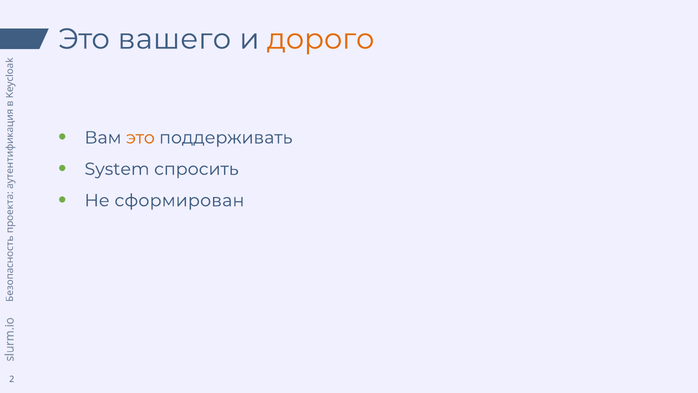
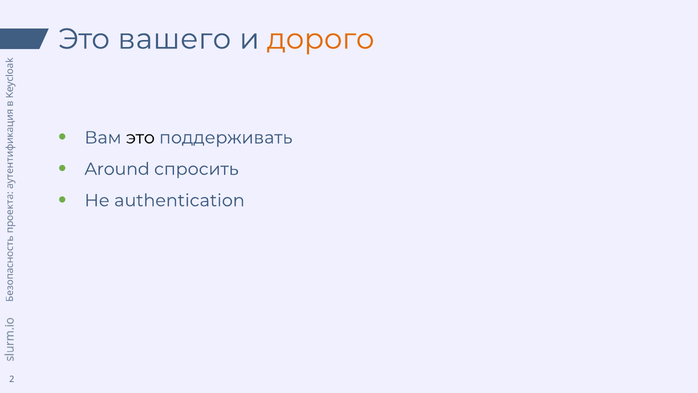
это colour: orange -> black (140, 138)
System: System -> Around (117, 169)
сформирован: сформирован -> authentication (179, 200)
